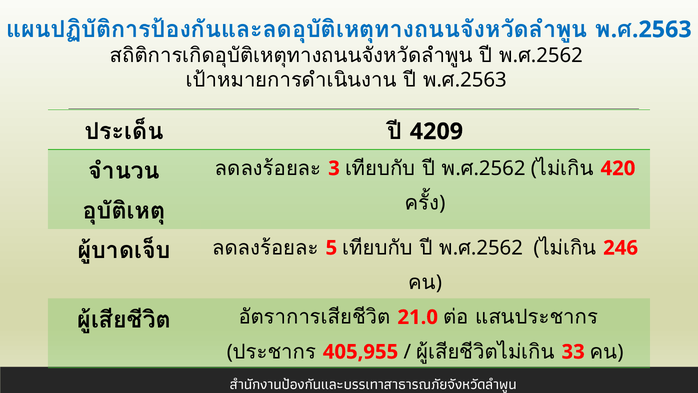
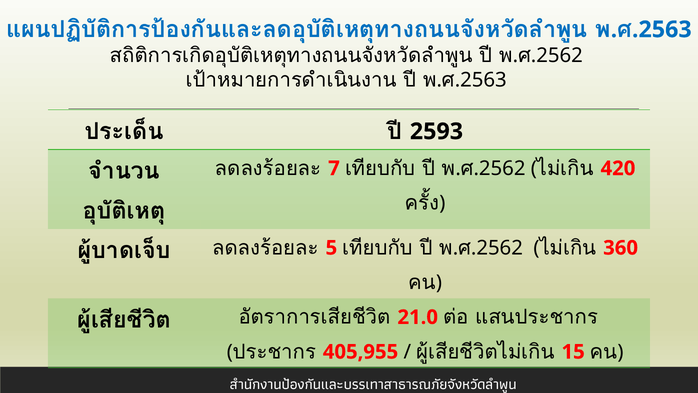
4209: 4209 -> 2593 (436, 131)
3: 3 -> 7 (334, 168)
246: 246 -> 360 (621, 248)
33: 33 -> 15 (573, 352)
